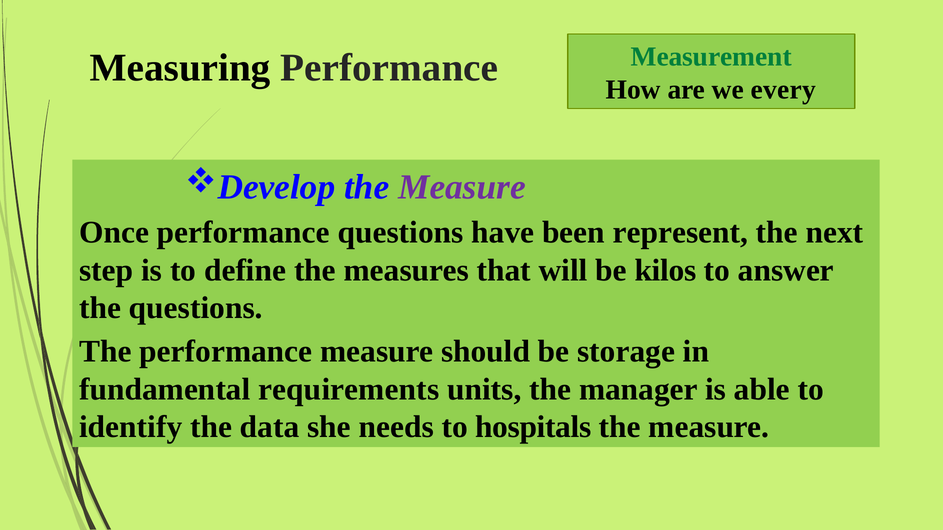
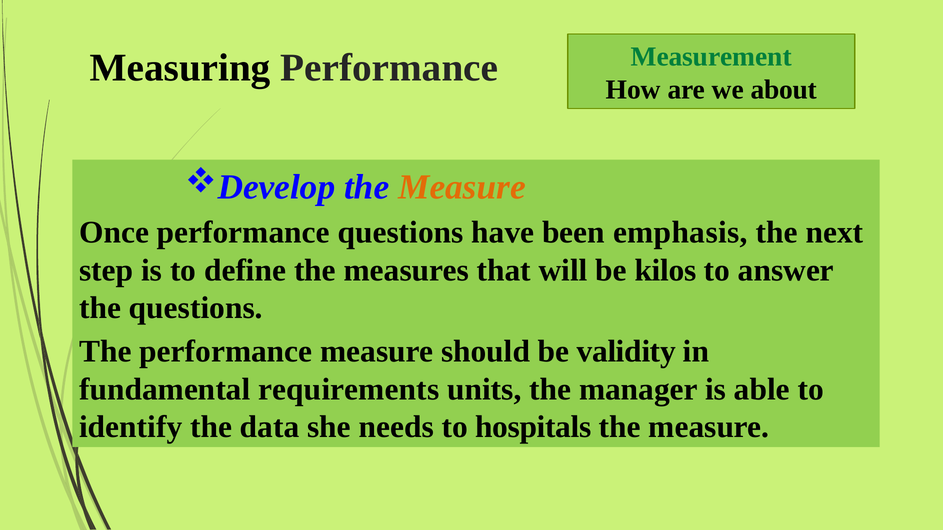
every: every -> about (784, 90)
Measure colour: purple -> orange (462, 187)
represent: represent -> emphasis (680, 233)
storage: storage -> validity (626, 352)
